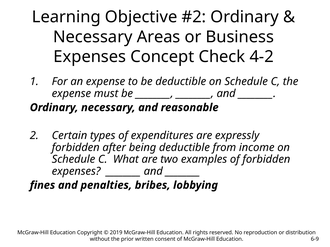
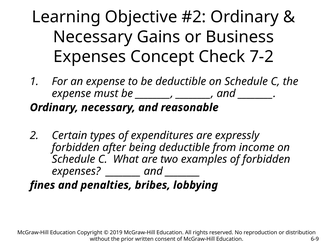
Areas: Areas -> Gains (159, 37)
4-2: 4-2 -> 7-2 (262, 57)
